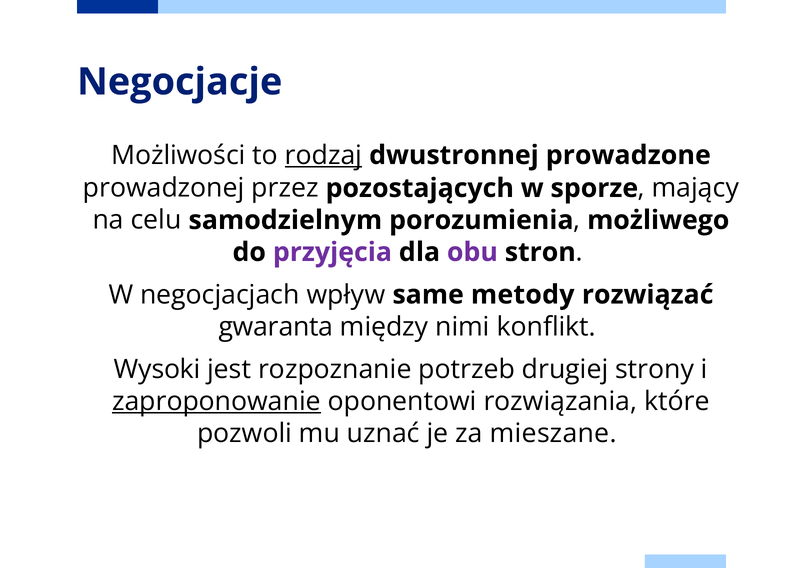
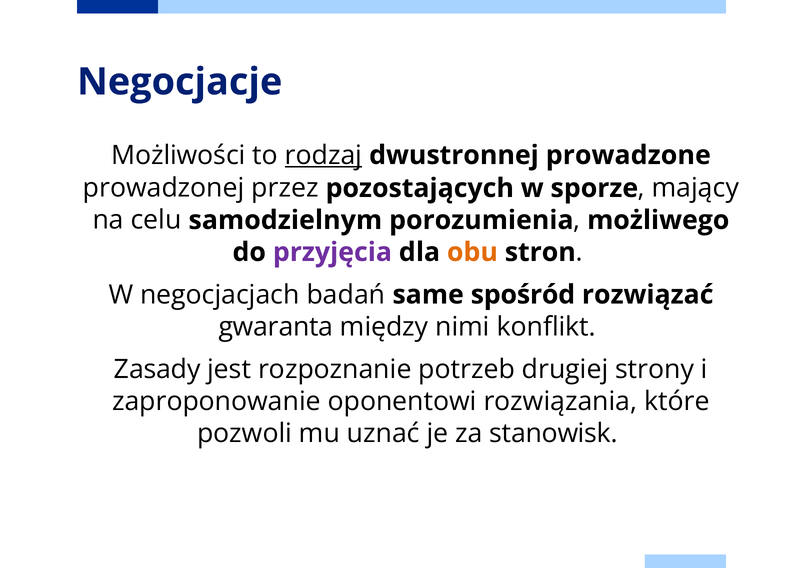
obu colour: purple -> orange (472, 252)
wpływ: wpływ -> badań (346, 295)
metody: metody -> spośród (523, 295)
Wysoki: Wysoki -> Zasady (157, 369)
zaproponowanie underline: present -> none (216, 401)
mieszane: mieszane -> stanowisk (554, 433)
